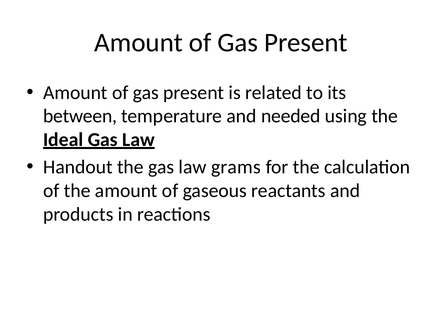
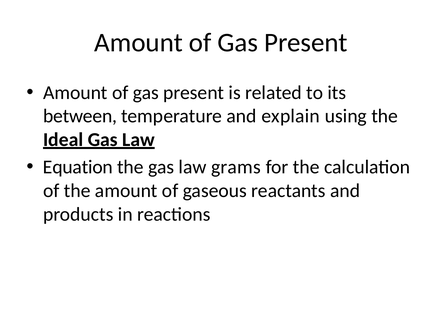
needed: needed -> explain (291, 116)
Handout: Handout -> Equation (78, 167)
